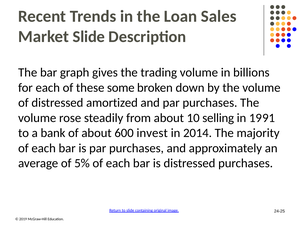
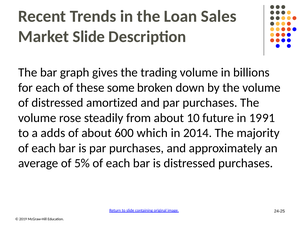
selling: selling -> future (218, 118)
bank: bank -> adds (53, 133)
invest: invest -> which (152, 133)
